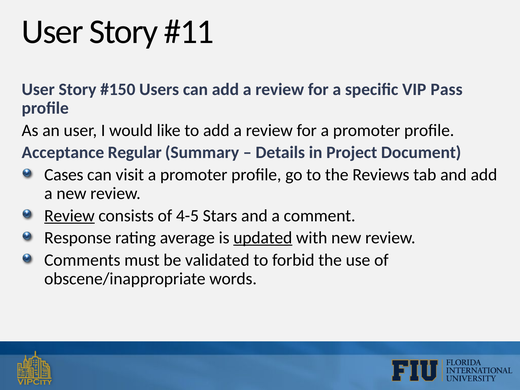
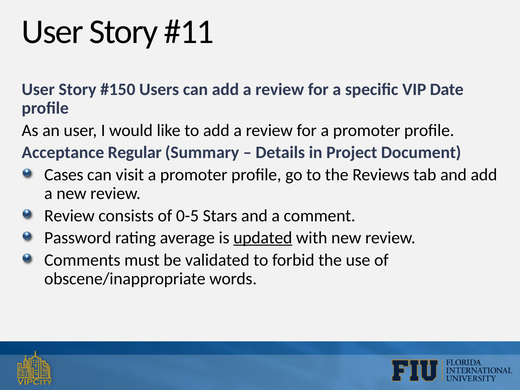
Pass: Pass -> Date (447, 90)
Review underline: present -> none (69, 216)
4-5: 4-5 -> 0-5 (187, 216)
Response: Response -> Password (78, 238)
